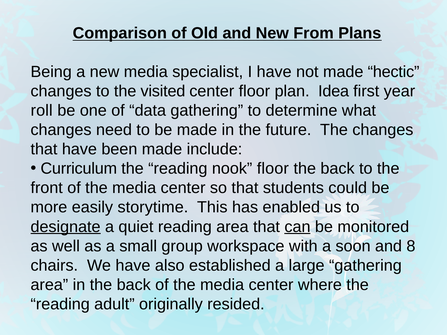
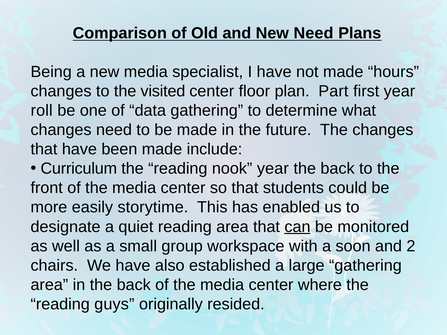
New From: From -> Need (313, 33)
hectic: hectic -> hours (393, 72)
Idea: Idea -> Part (333, 91)
nook floor: floor -> year (273, 169)
designate underline: present -> none (66, 227)
8: 8 -> 2 (411, 246)
adult: adult -> guys (114, 304)
